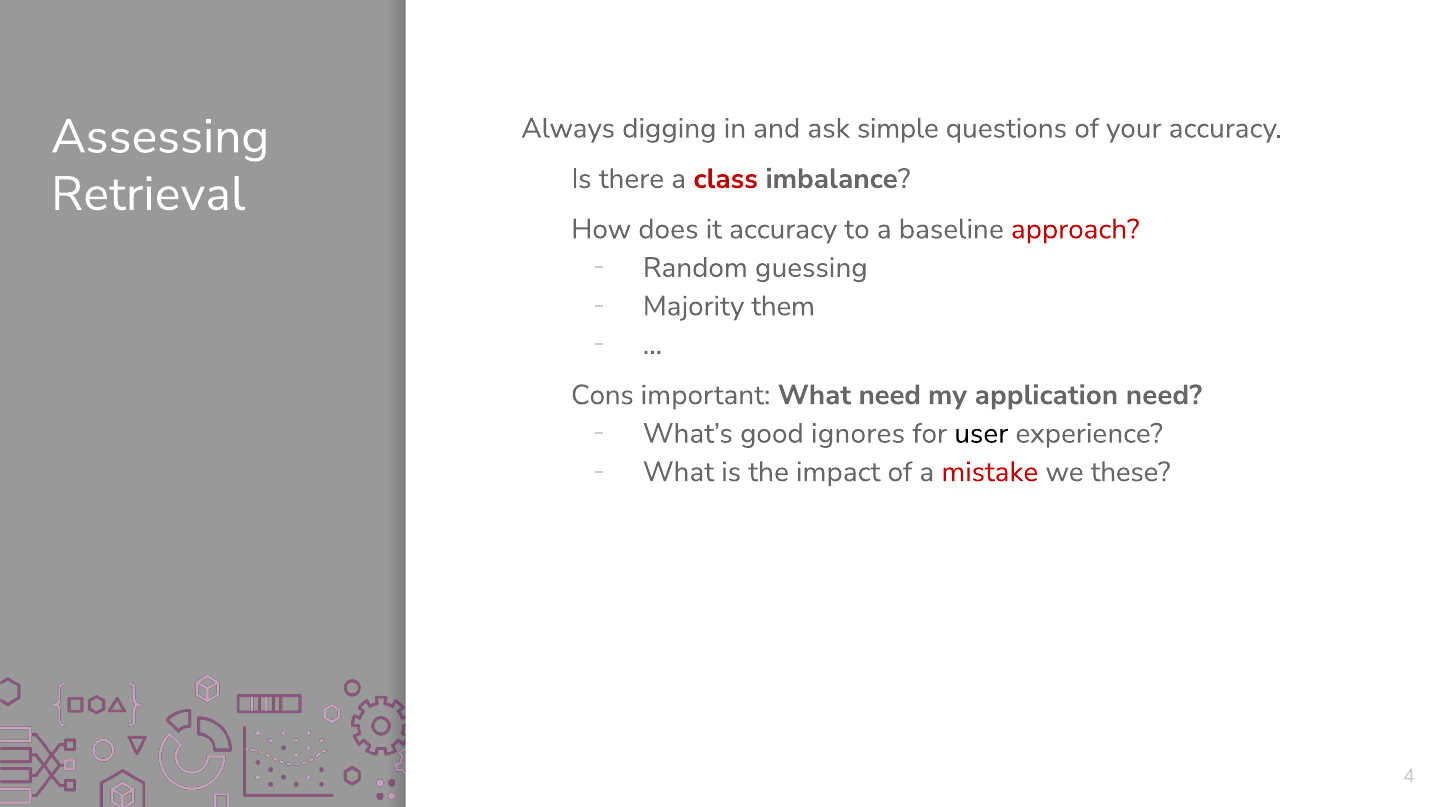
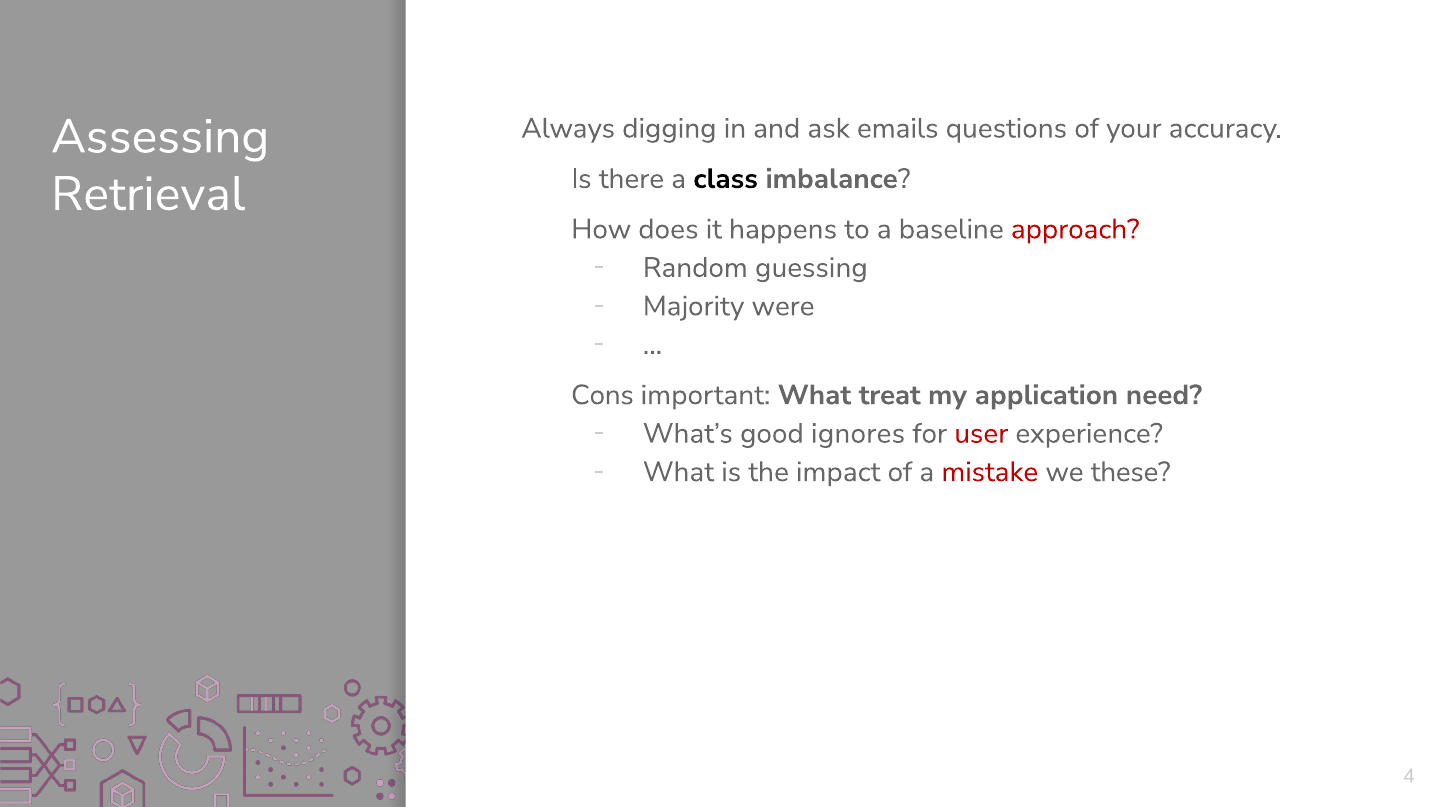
simple: simple -> emails (898, 128)
class colour: red -> black (726, 179)
it accuracy: accuracy -> happens (783, 229)
them: them -> were (783, 306)
What need: need -> treat (890, 395)
user colour: black -> red (981, 434)
